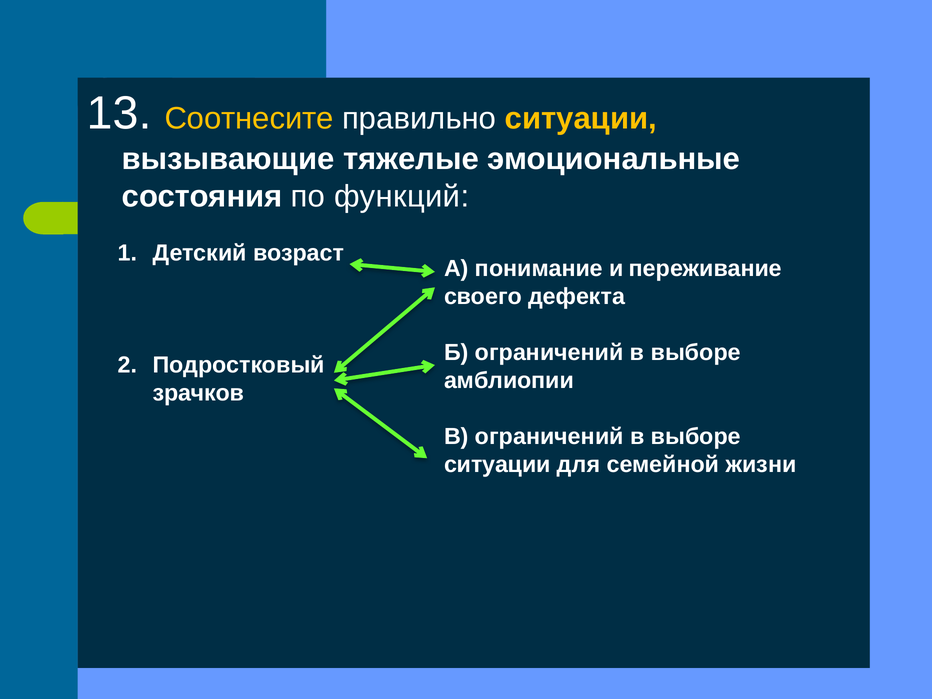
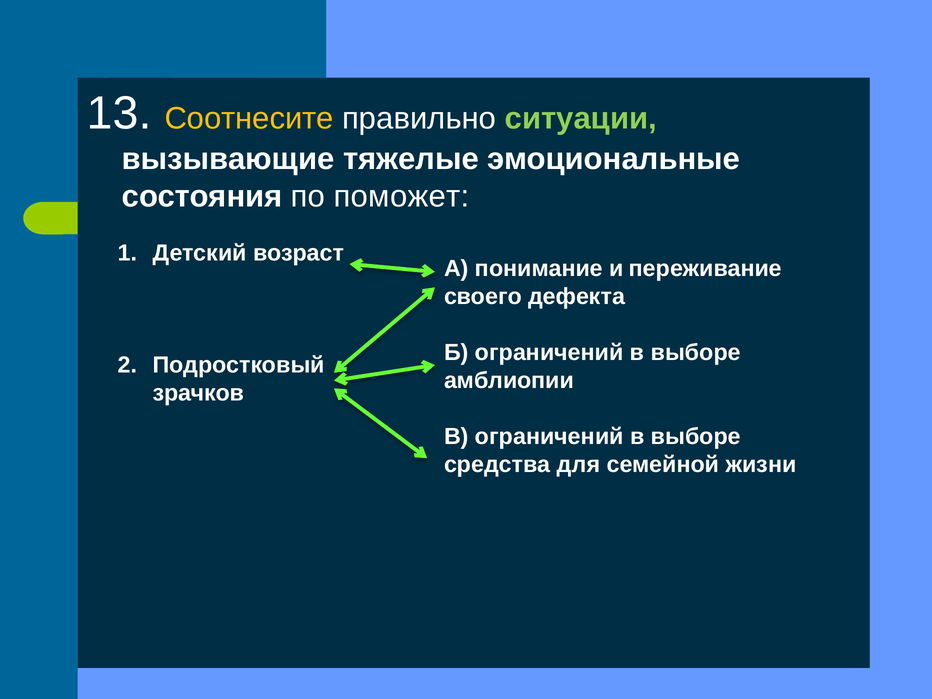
ситуации colour: yellow -> light green (581, 119)
функций: функций -> поможет (402, 196)
ситуации: ситуации -> средства (497, 464)
